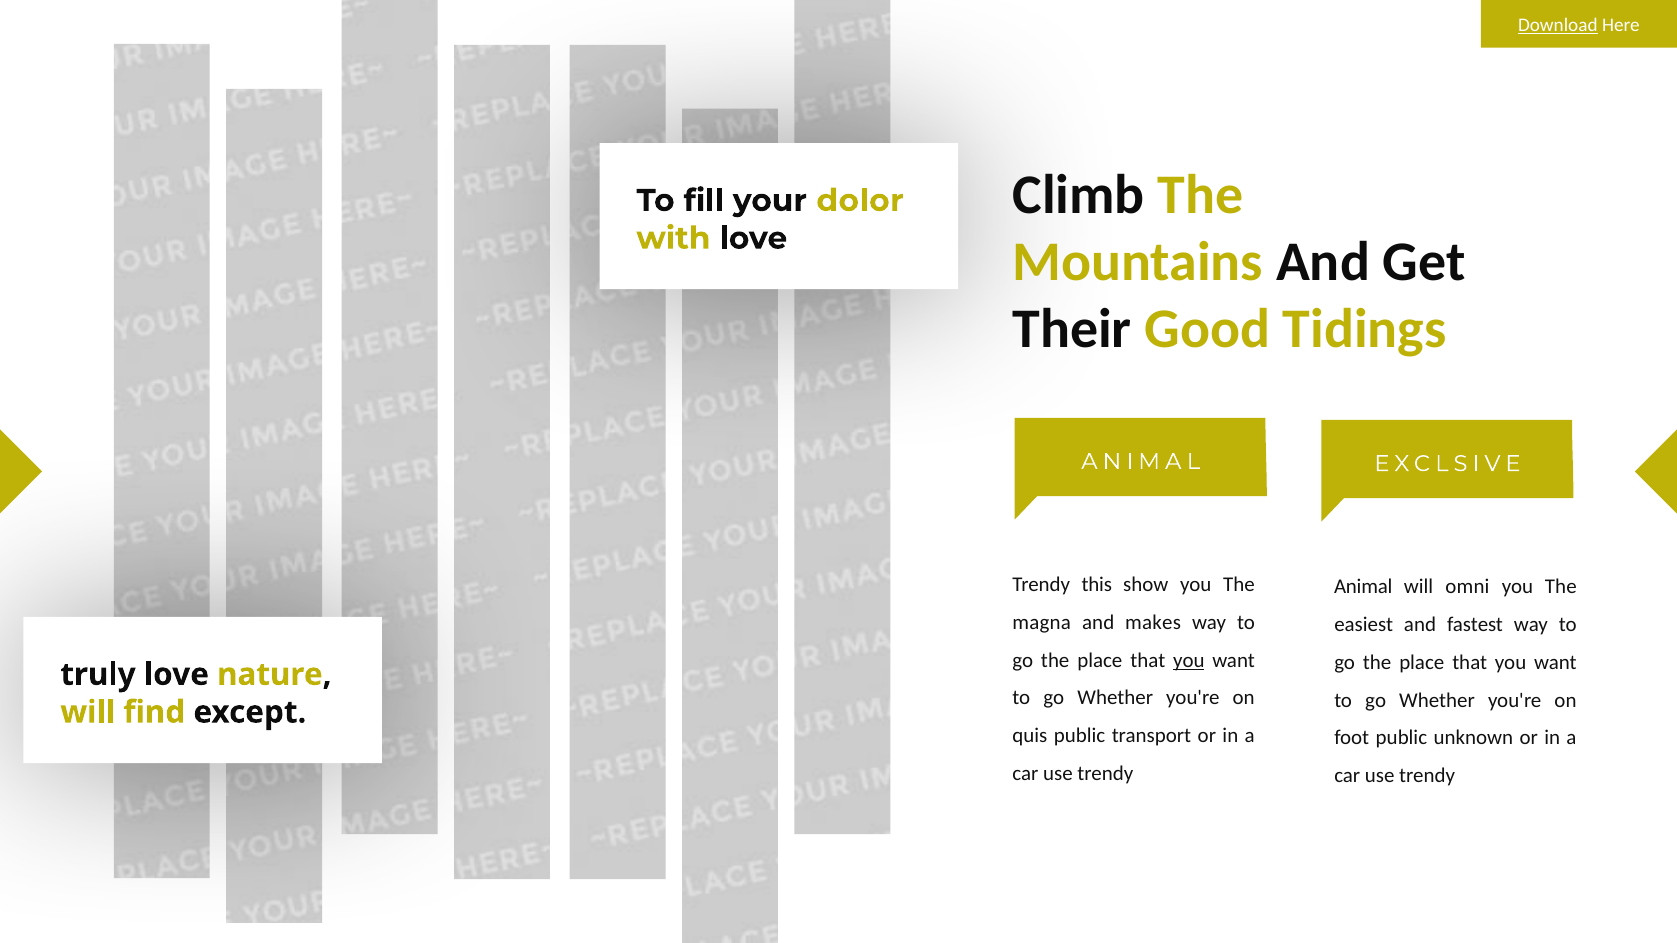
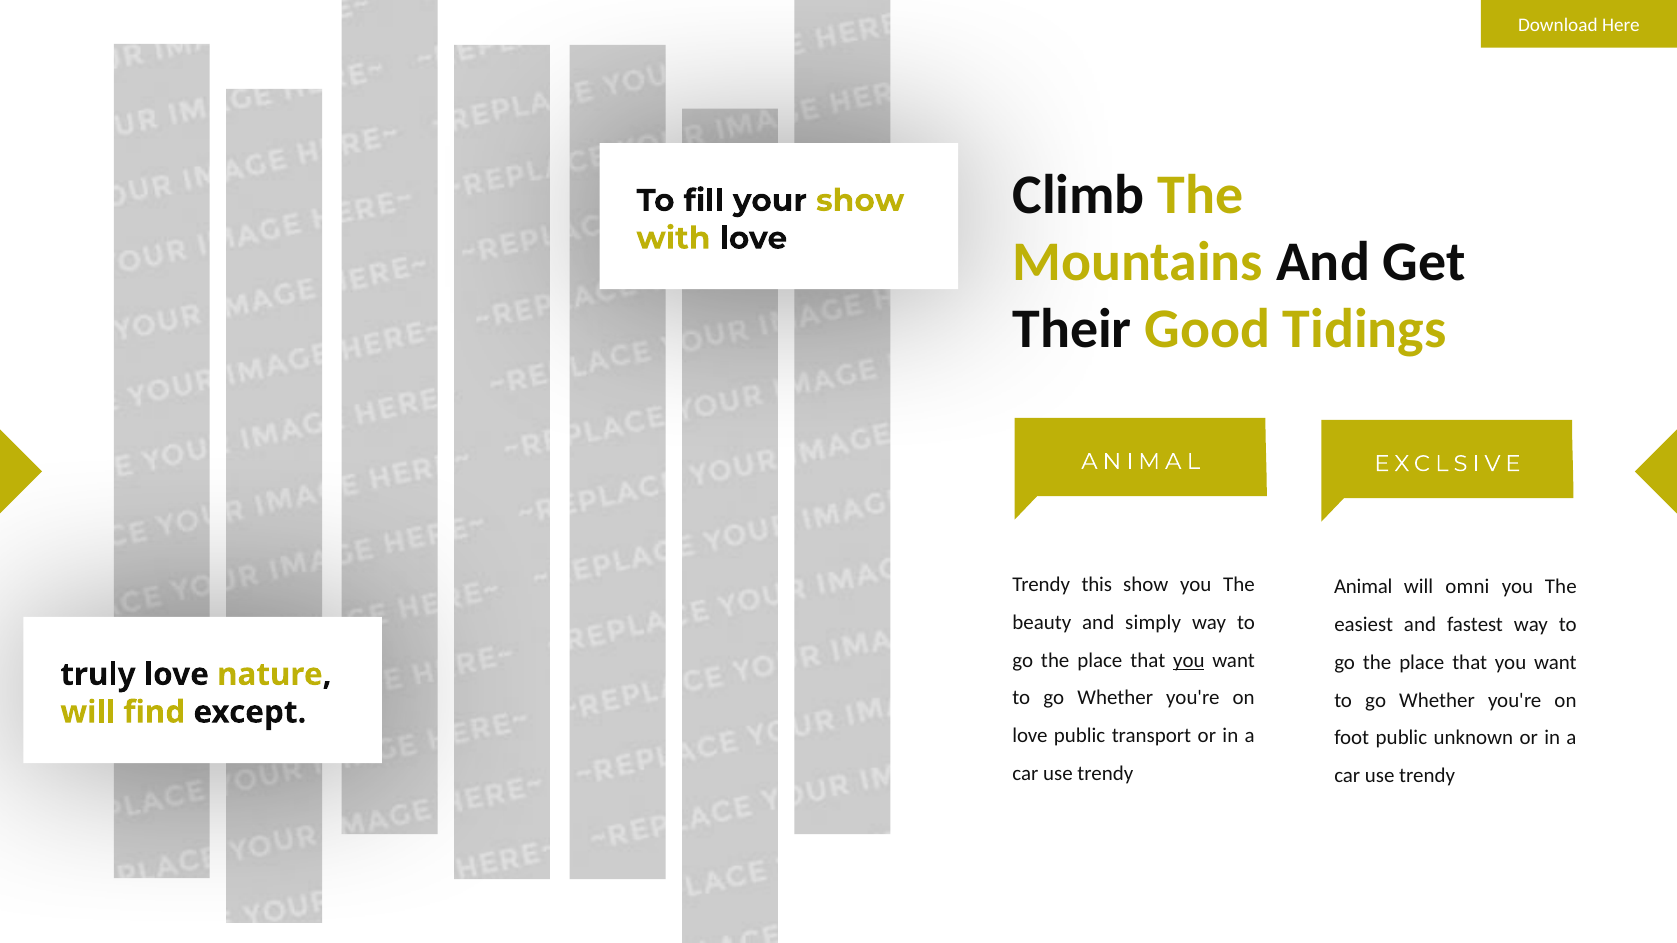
Download underline: present -> none (1558, 25)
your dolor: dolor -> show (860, 201)
magna: magna -> beauty (1042, 623)
makes: makes -> simply (1153, 623)
quis: quis -> love (1030, 736)
